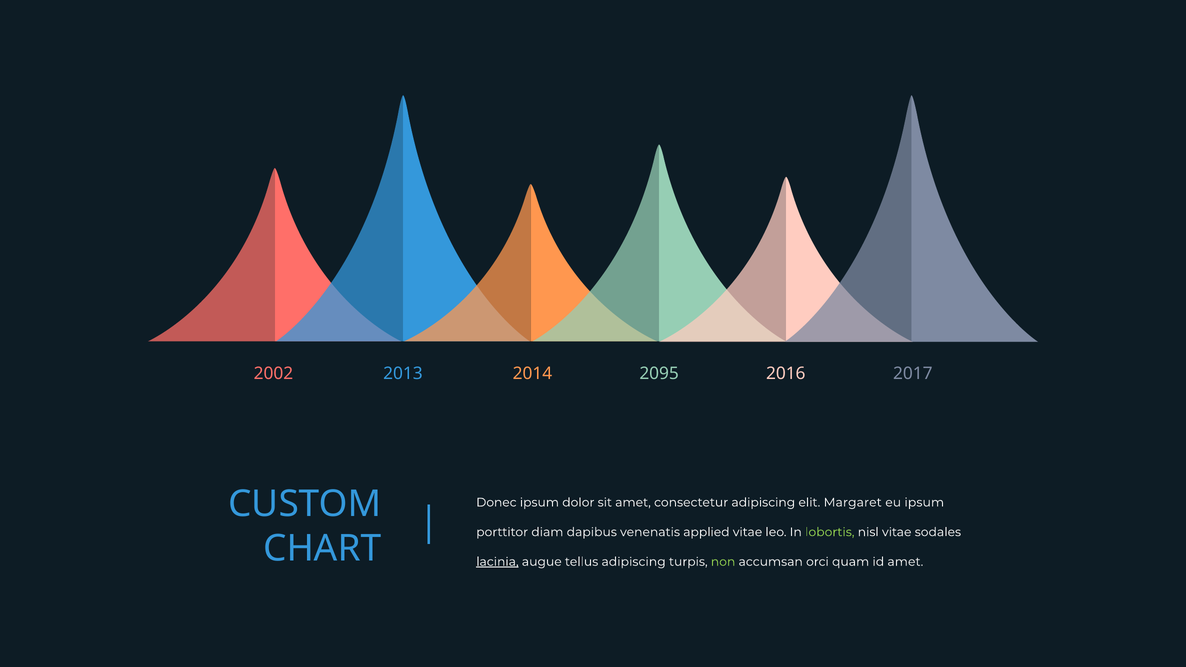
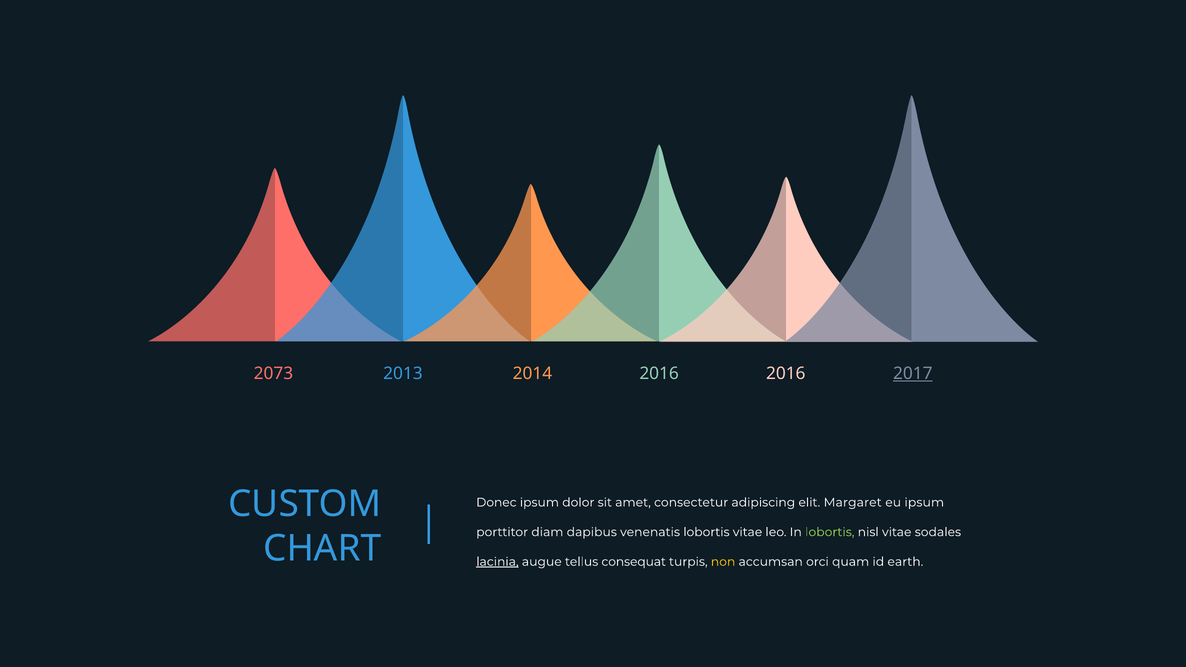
2002: 2002 -> 2073 (273, 374)
2095: 2095 -> 2016 (659, 374)
2017 underline: none -> present (913, 374)
venenatis applied: applied -> lobortis (706, 532)
tellus adipiscing: adipiscing -> consequat (634, 562)
non colour: light green -> yellow (723, 562)
id amet: amet -> earth (905, 562)
